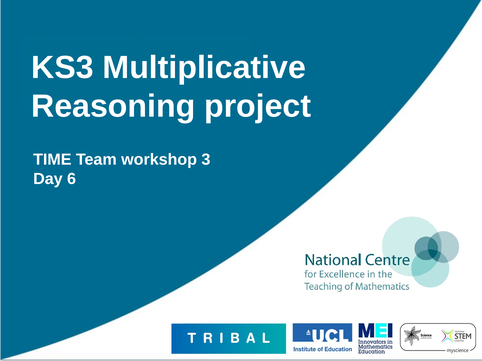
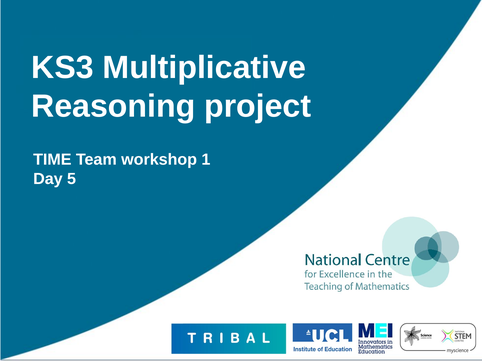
3: 3 -> 1 (206, 160)
6: 6 -> 5 (72, 179)
